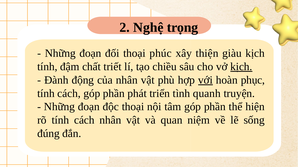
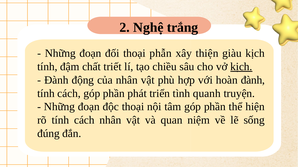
trọng: trọng -> trắng (182, 27)
phúc: phúc -> phẫn (161, 53)
với underline: present -> none (205, 80)
hoàn phục: phục -> đành (253, 80)
